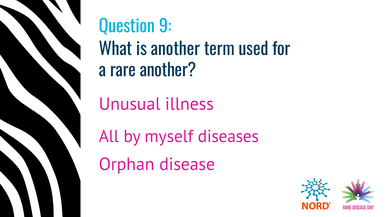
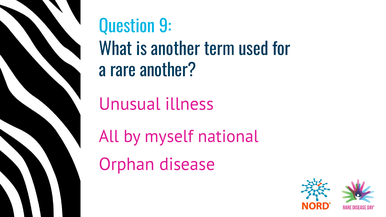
diseases: diseases -> national (228, 137)
